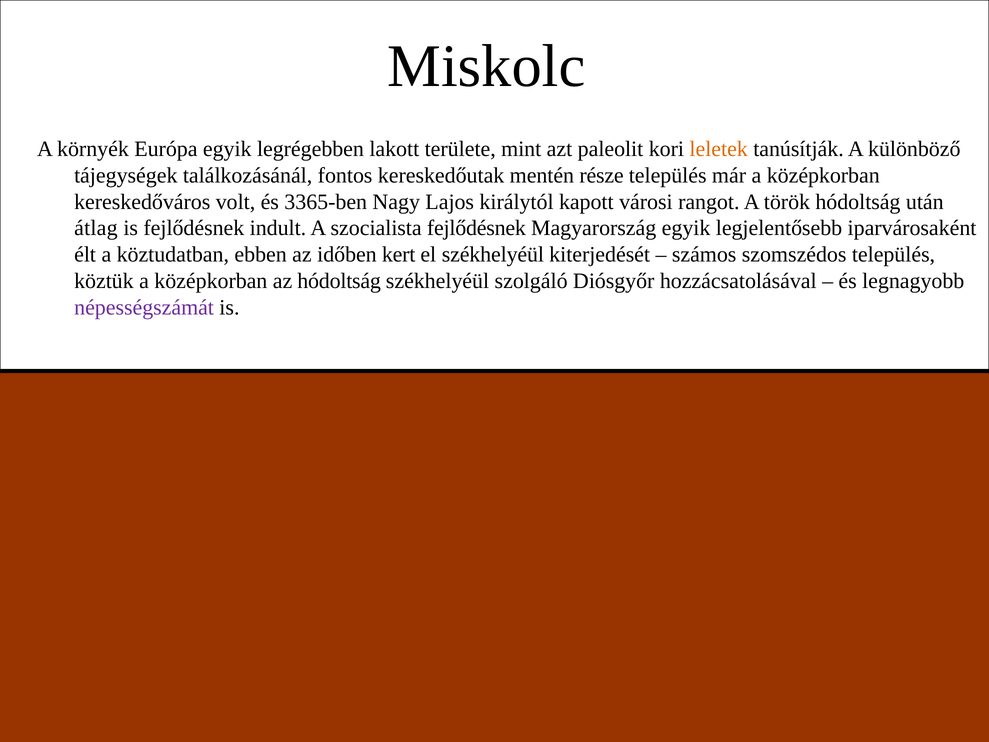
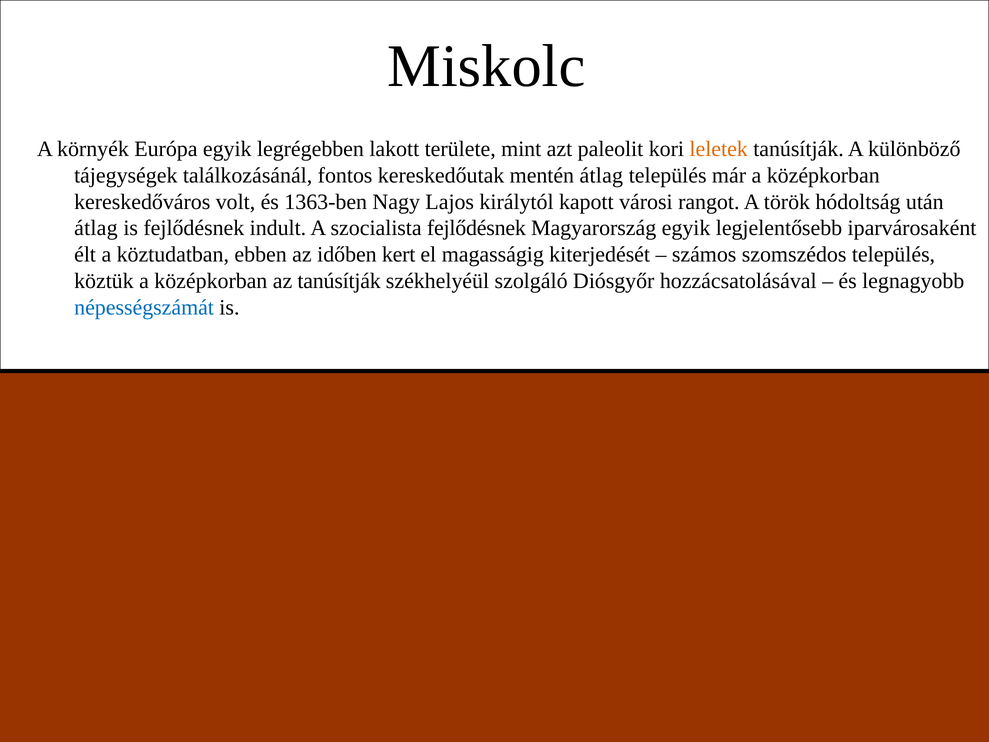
mentén része: része -> átlag (601, 175)
3365-ben: 3365-ben -> 1363-ben (326, 202)
el székhelyéül: székhelyéül -> magasságig (493, 255)
az hódoltság: hódoltság -> tanúsítják (339, 281)
népességszámát colour: purple -> blue (144, 307)
